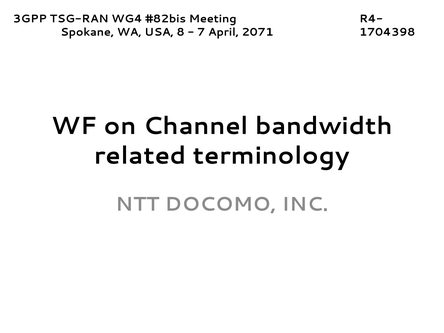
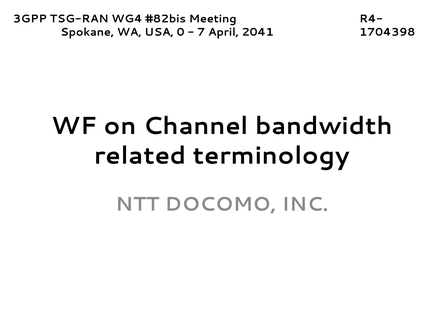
8: 8 -> 0 (181, 32)
2071: 2071 -> 2041 (258, 32)
